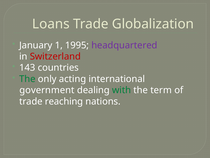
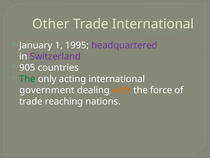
Loans: Loans -> Other (51, 24)
Trade Globalization: Globalization -> International (153, 24)
Switzerland colour: red -> purple (55, 56)
143: 143 -> 905 (27, 68)
with colour: green -> orange (122, 90)
term: term -> force (161, 90)
